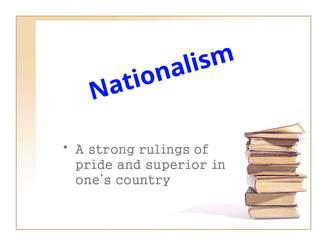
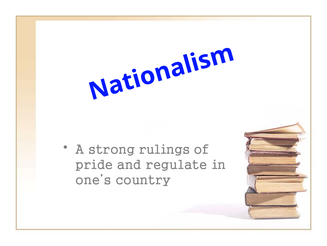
superior: superior -> regulate (177, 164)
